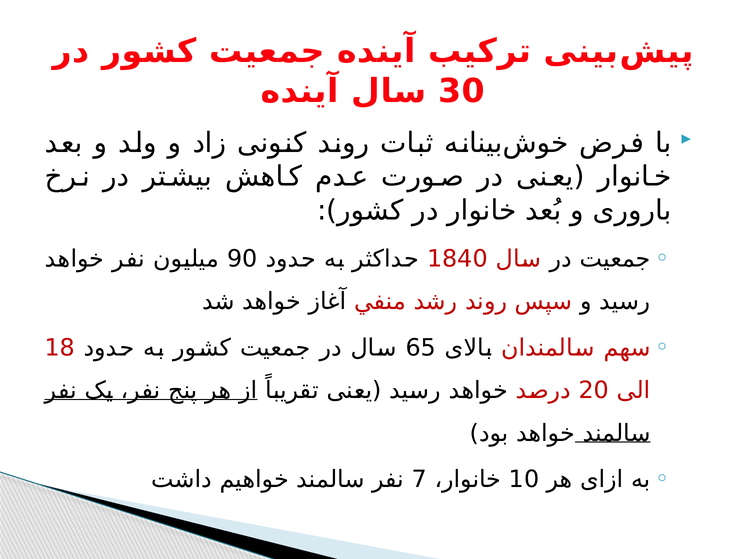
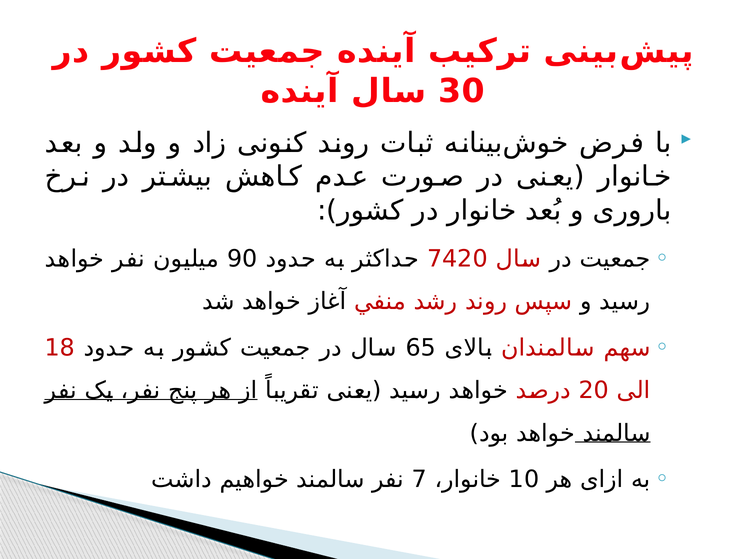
1840: 1840 -> 7420 (457, 259)
